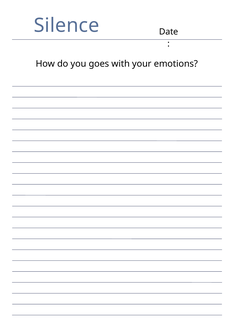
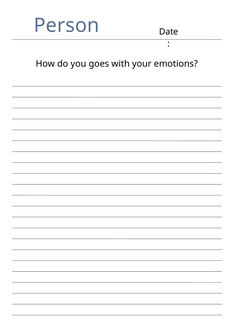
Silence: Silence -> Person (67, 25)
